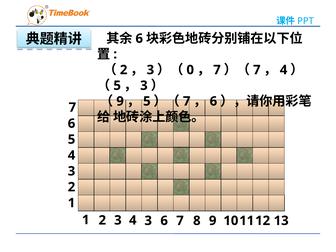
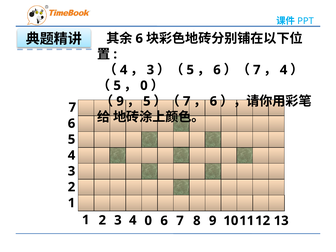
2: 2 -> 4 (124, 70)
0: 0 -> 5 (190, 70)
7: 7 -> 6 (217, 70)
3: 3 -> 0 (144, 86)
4 3: 3 -> 0 (148, 221)
